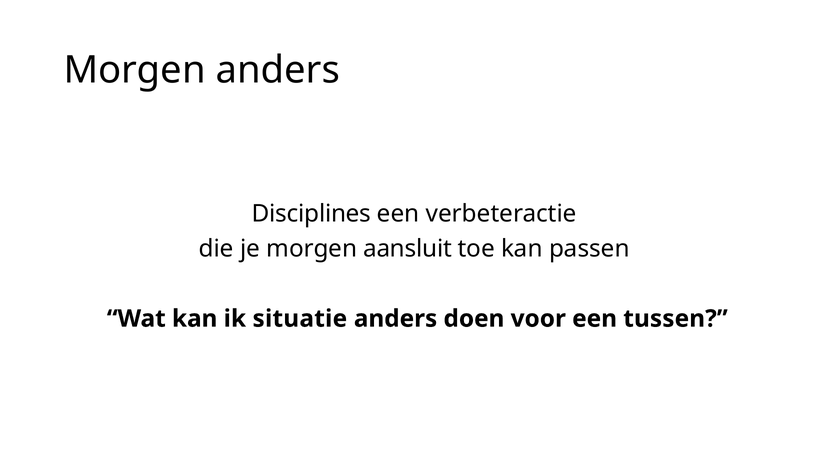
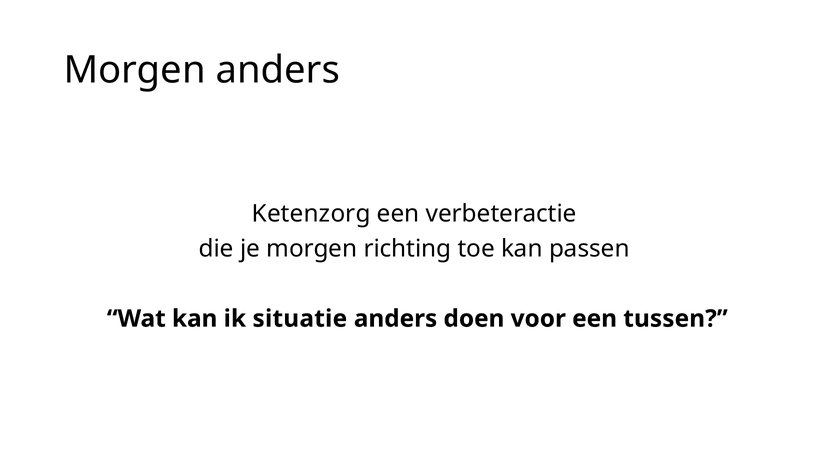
Disciplines: Disciplines -> Ketenzorg (311, 214)
aansluit: aansluit -> richting (407, 249)
